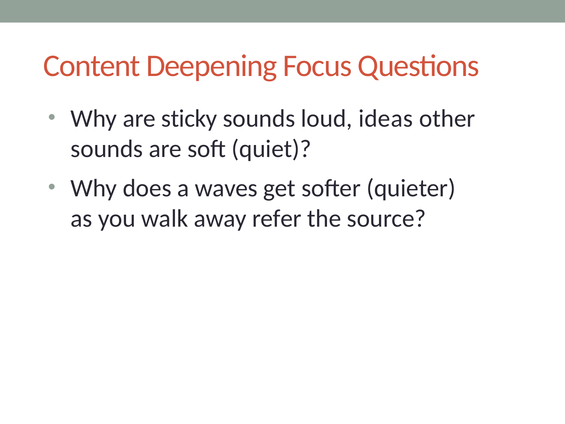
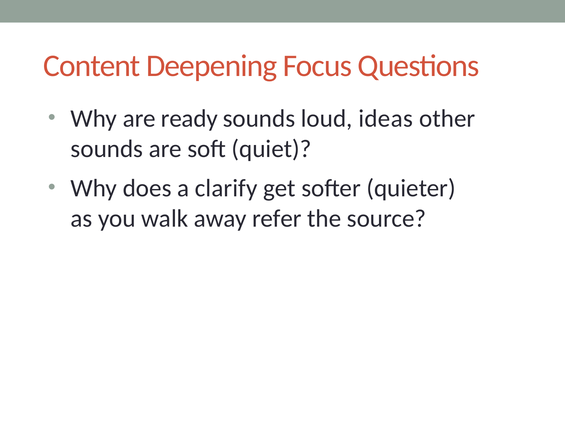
sticky: sticky -> ready (189, 119)
waves: waves -> clarify (226, 188)
